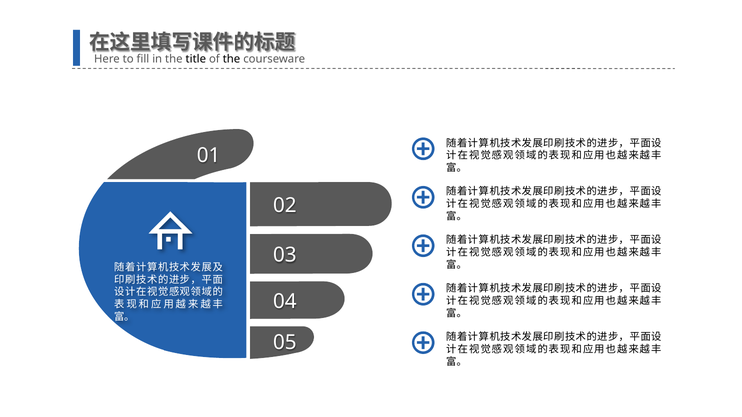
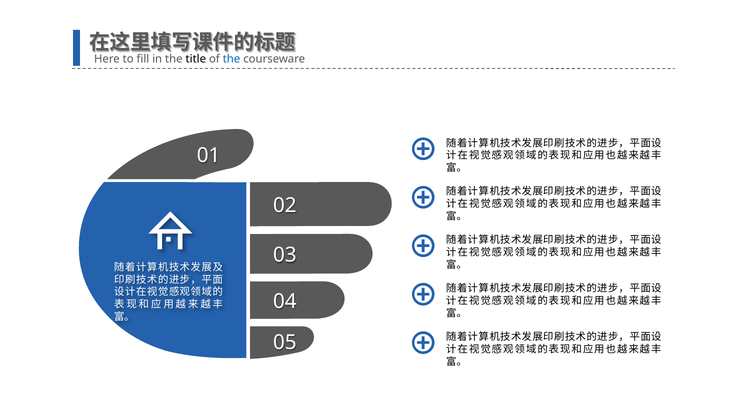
the colour: black -> blue (232, 59)
